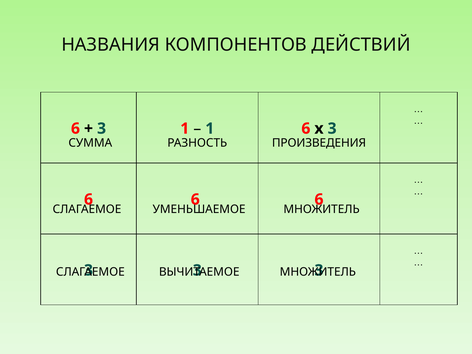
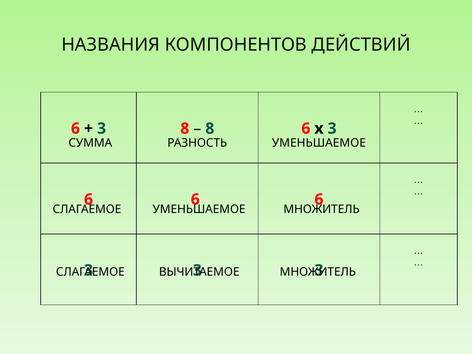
3 1: 1 -> 8 (185, 129)
1: 1 -> 8 (210, 129)
ПРОИЗВЕДЕНИЯ: ПРОИЗВЕДЕНИЯ -> УМЕНЬШАЕМОЕ (319, 143)
